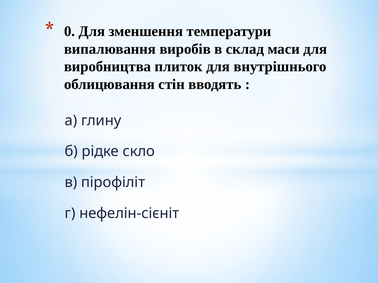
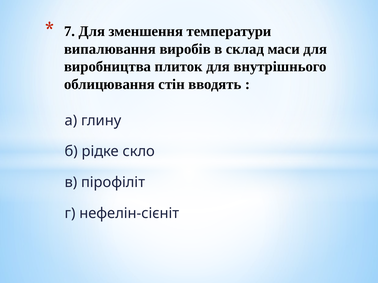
0: 0 -> 7 (70, 31)
